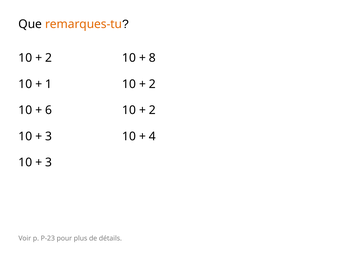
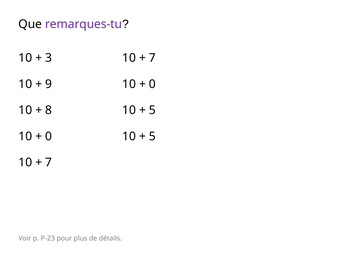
remarques-tu colour: orange -> purple (84, 24)
2: 2 -> 3 (49, 58)
8: 8 -> 7 (152, 58)
1: 1 -> 9 (49, 84)
2: 2 -> 0 (152, 84)
6: 6 -> 8 (49, 110)
2: 2 -> 5 (152, 110)
3: 3 -> 0 (49, 136)
4: 4 -> 5 (152, 136)
3: 3 -> 7 (49, 163)
